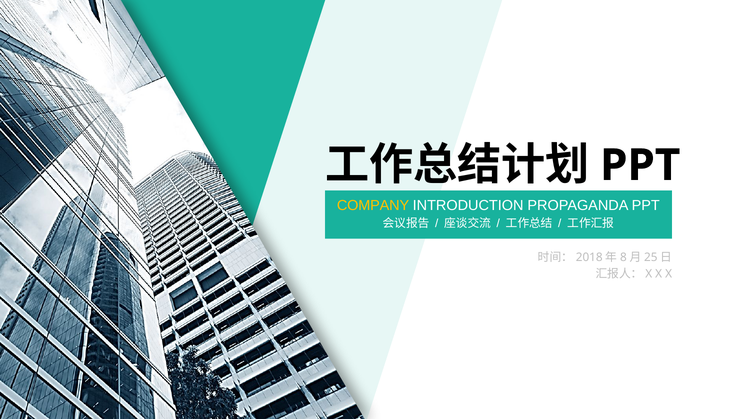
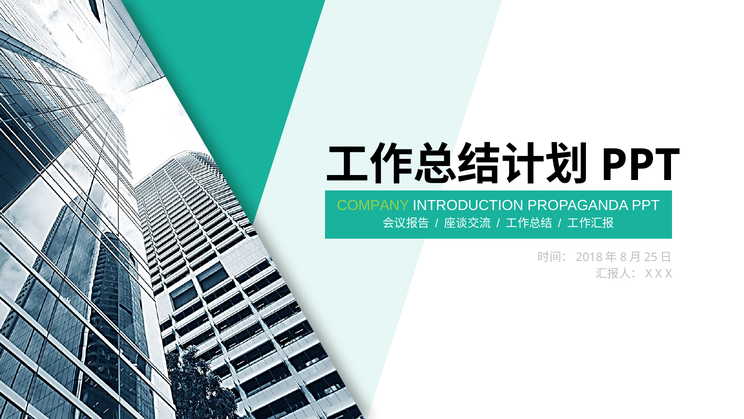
COMPANY colour: yellow -> light green (373, 205)
